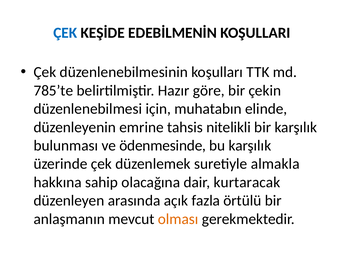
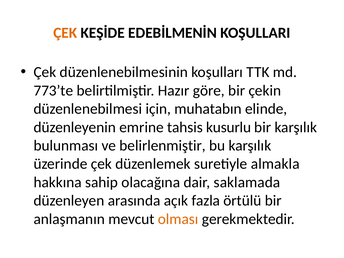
ÇEK colour: blue -> orange (65, 33)
785’te: 785’te -> 773’te (53, 91)
nitelikli: nitelikli -> kusurlu (229, 127)
ödenmesinde: ödenmesinde -> belirlenmiştir (163, 146)
kurtaracak: kurtaracak -> saklamada (247, 182)
